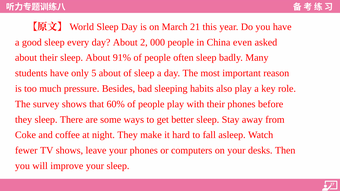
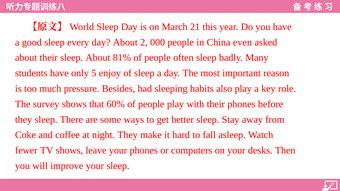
91%: 91% -> 81% (122, 58)
5 about: about -> enjoy (110, 73)
